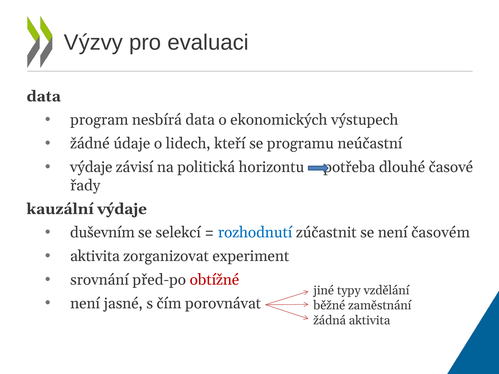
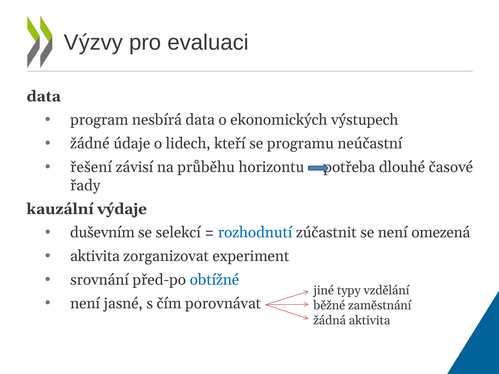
výdaje: výdaje -> řešení (91, 167)
politická: politická -> průběhu (206, 167)
časovém: časovém -> omezená (441, 233)
obtížné colour: red -> blue (214, 280)
